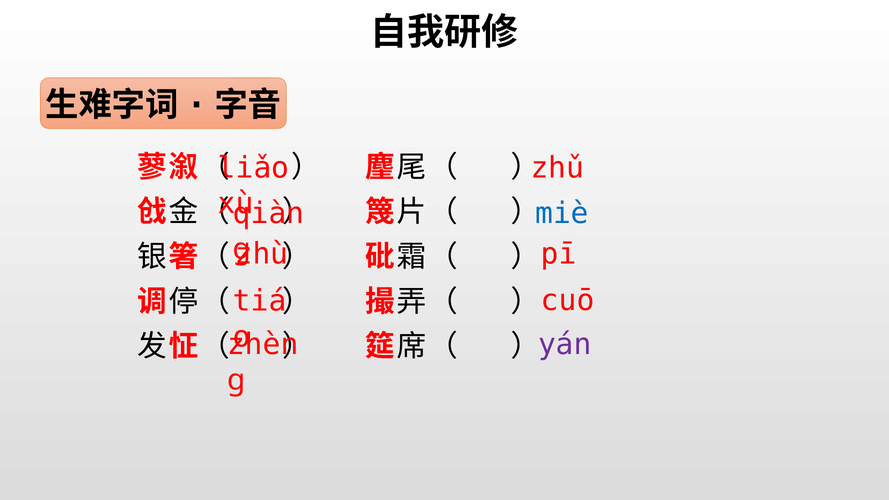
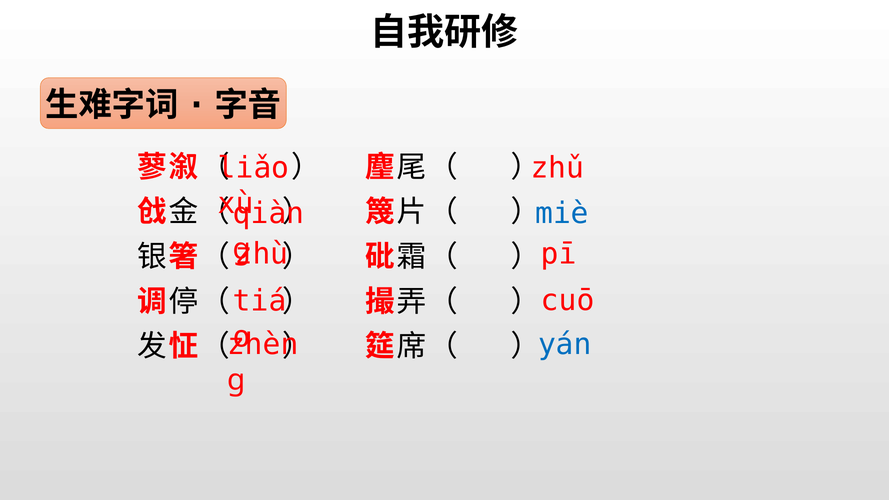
yán colour: purple -> blue (565, 345)
